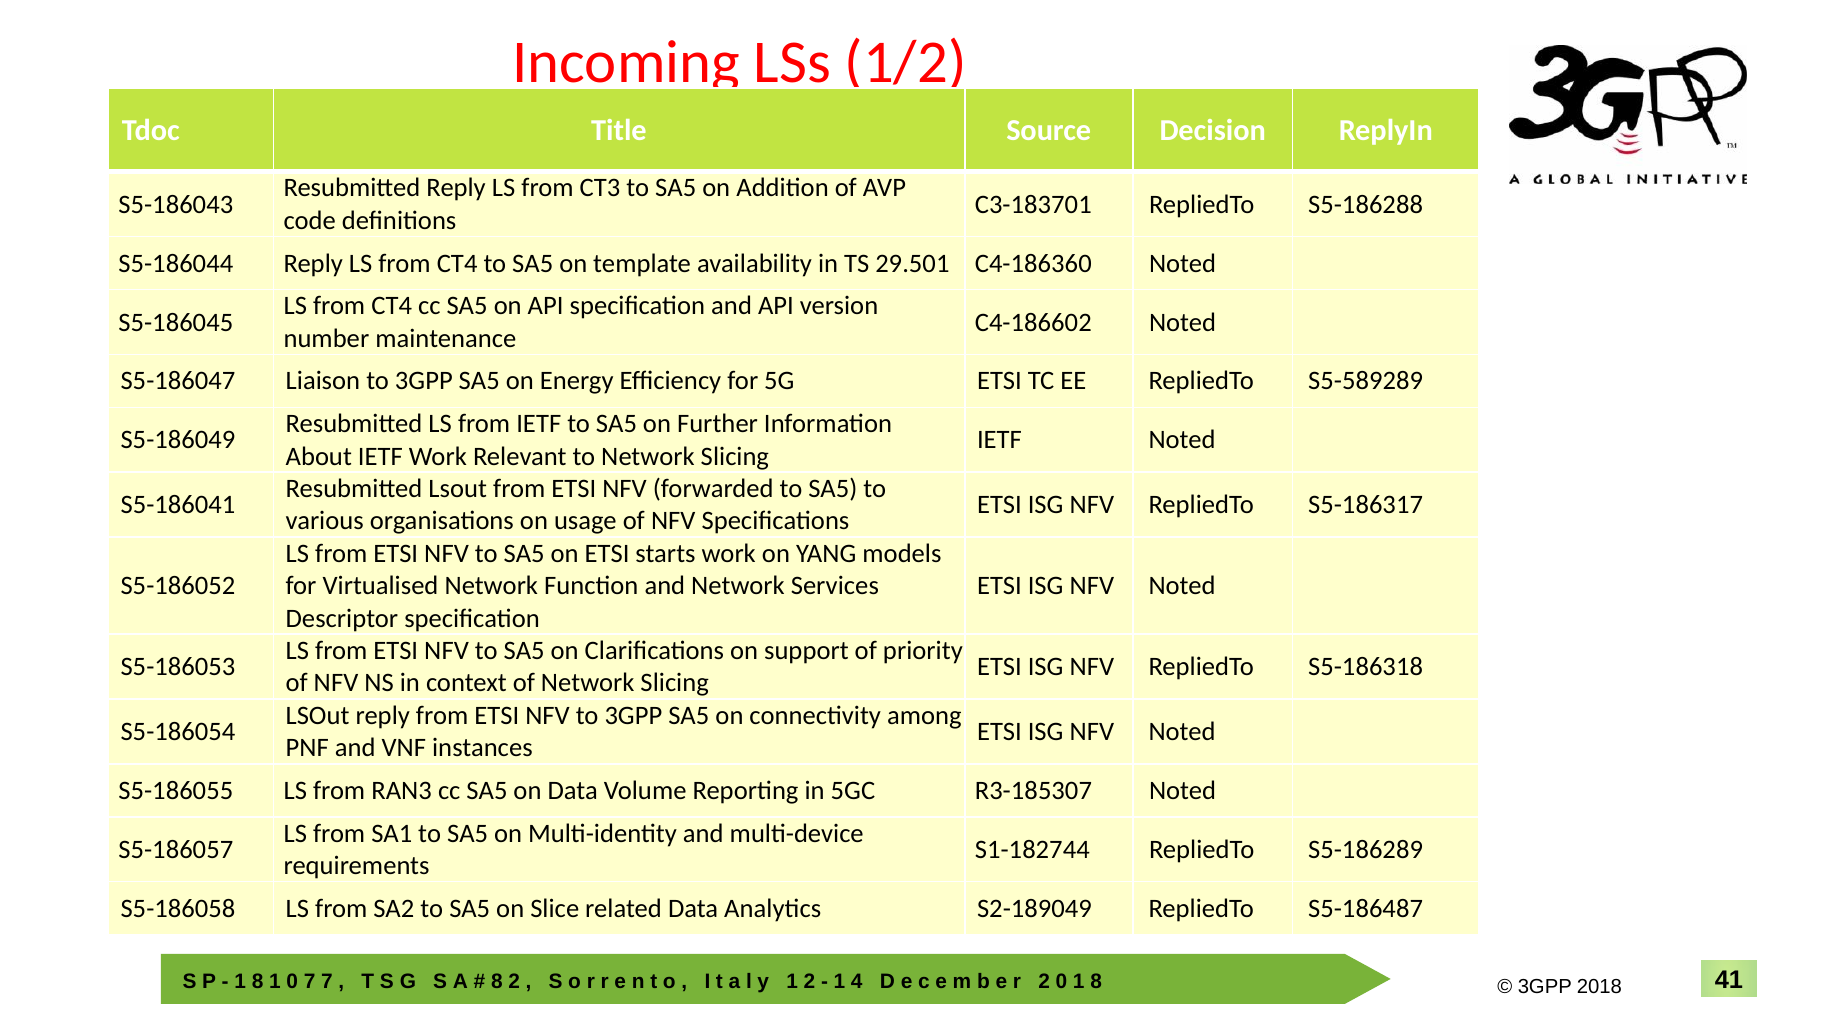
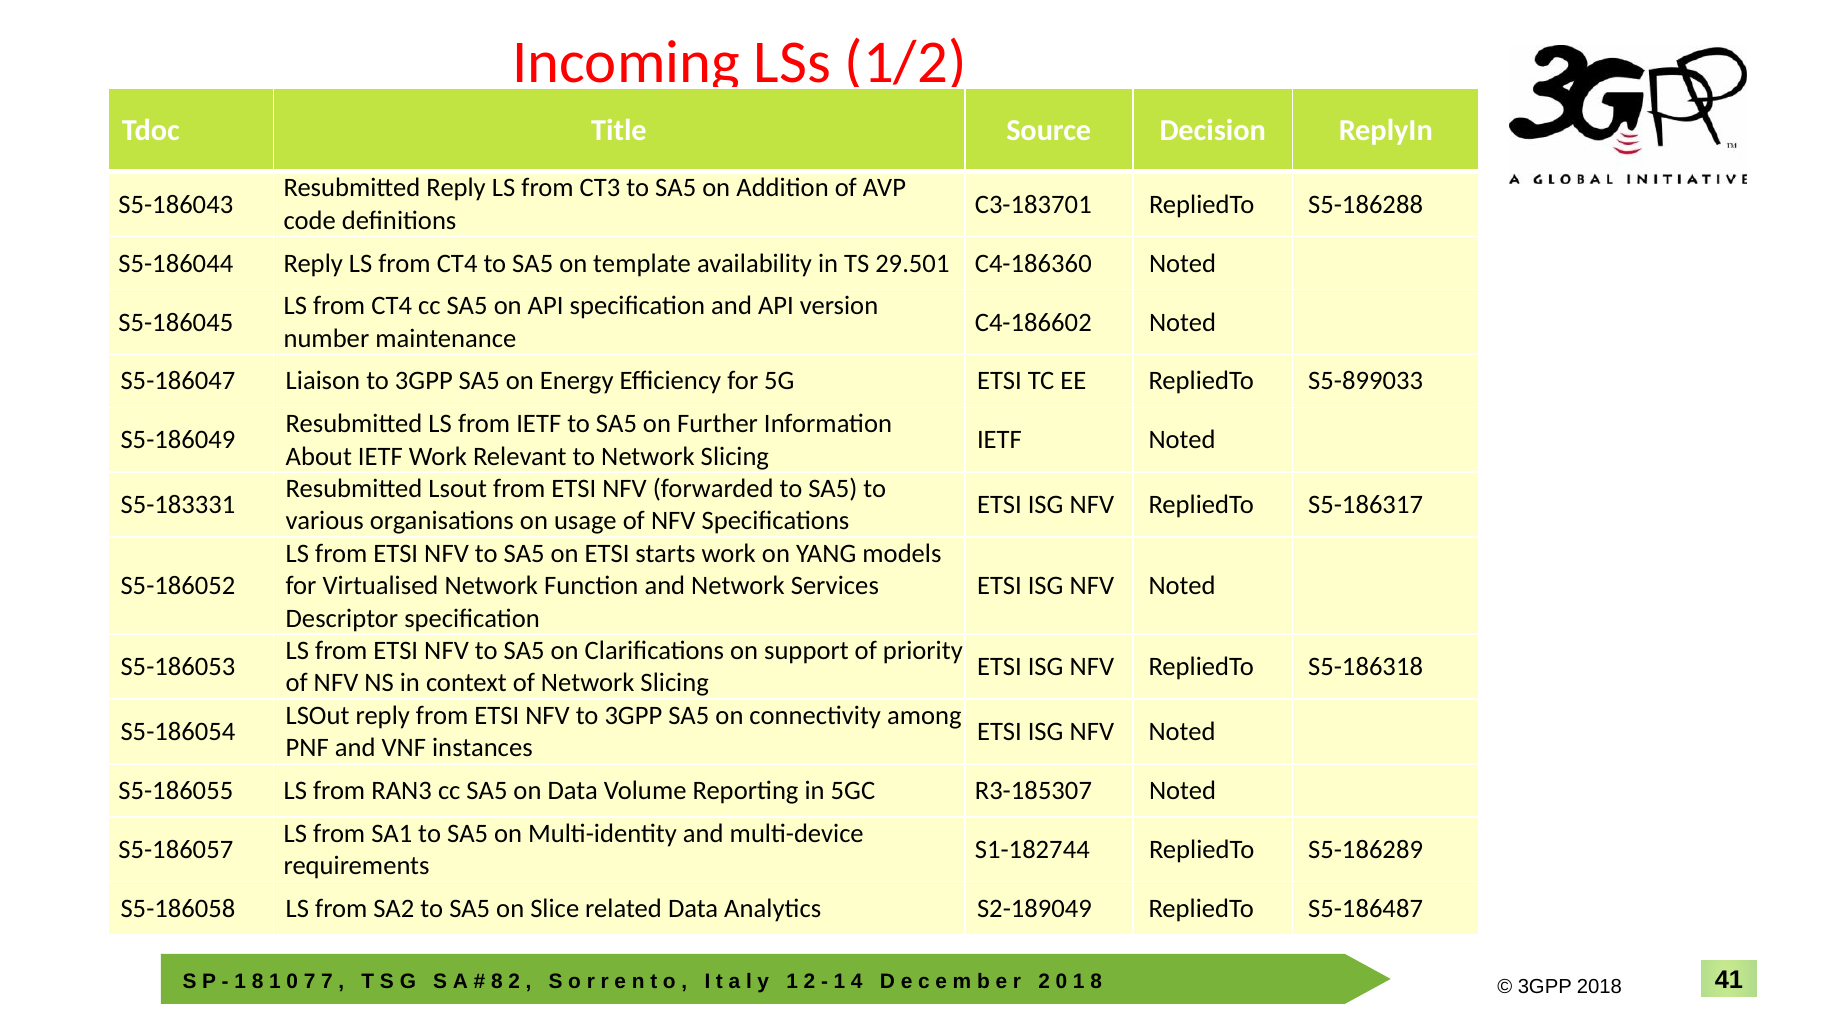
S5-589289: S5-589289 -> S5-899033 (1366, 381)
S5-186041: S5-186041 -> S5-183331 (178, 505)
